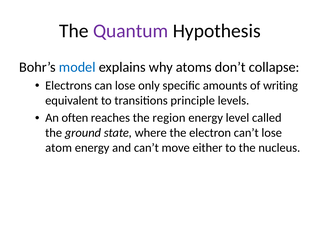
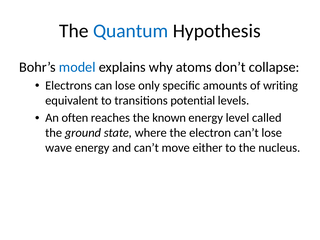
Quantum colour: purple -> blue (131, 31)
principle: principle -> potential (193, 100)
region: region -> known (169, 118)
atom: atom -> wave (59, 148)
